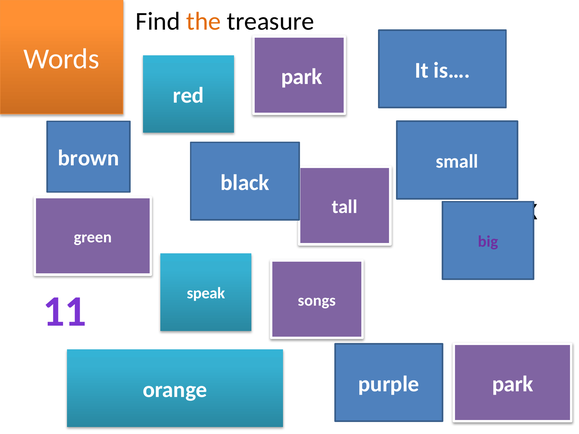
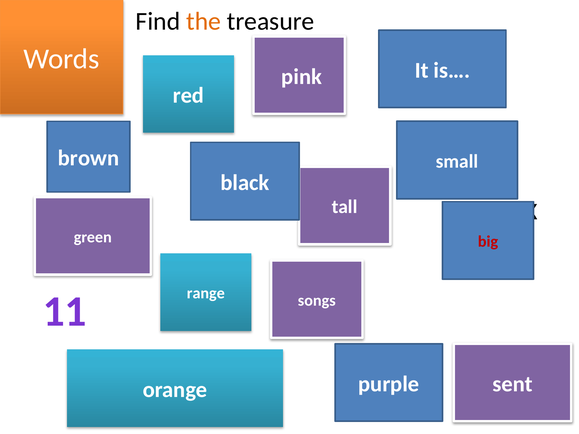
park: park -> pink (302, 77)
big colour: purple -> red (488, 242)
speak: speak -> range (206, 293)
purple park: park -> sent (513, 384)
